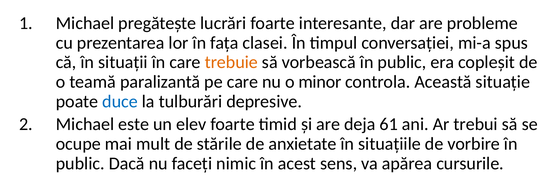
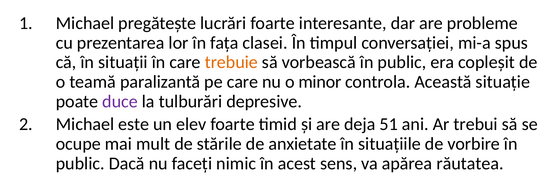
duce colour: blue -> purple (120, 101)
61: 61 -> 51 (389, 124)
cursurile: cursurile -> răutatea (470, 163)
